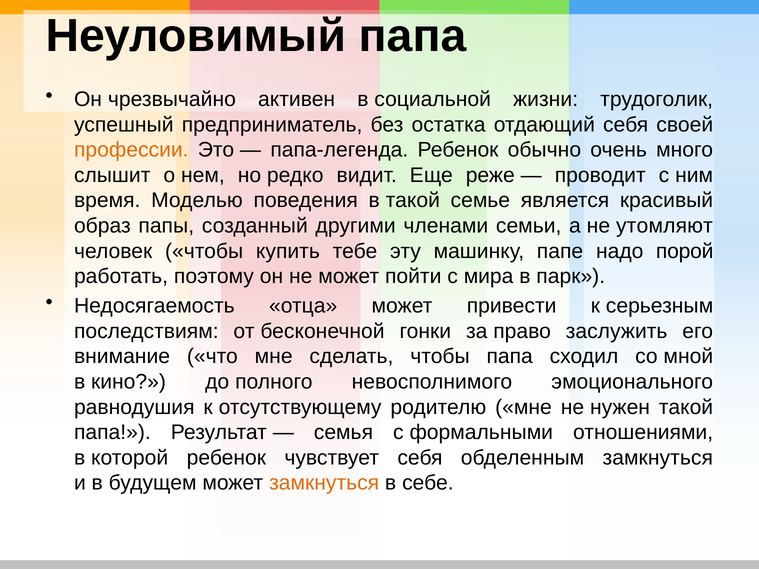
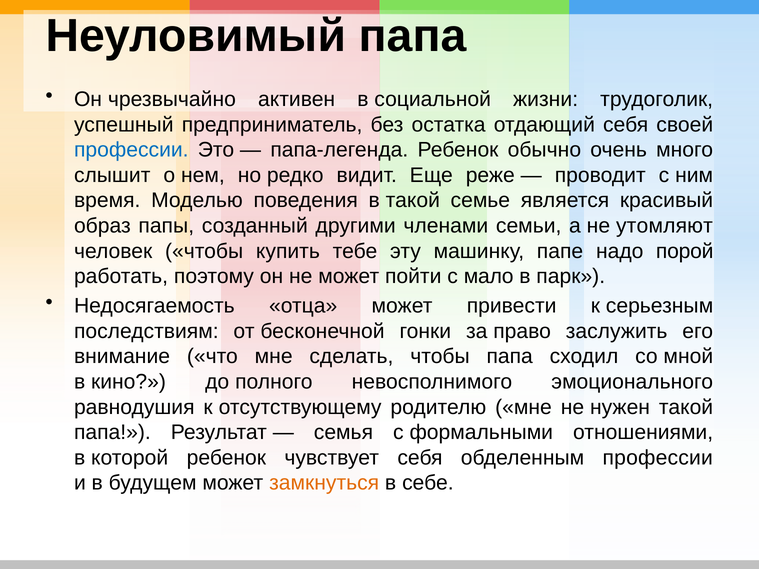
профессии colour: orange -> blue (131, 150)
мира: мира -> мало (489, 276)
обделенным замкнуться: замкнуться -> профессии (658, 458)
